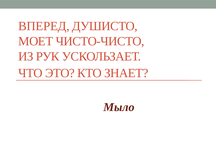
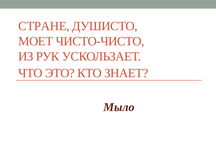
ВПЕРЕД: ВПЕРЕД -> СТРАНЕ (44, 26)
